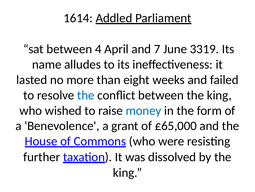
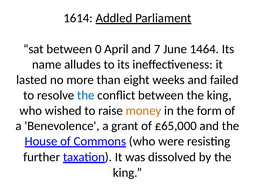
4: 4 -> 0 (98, 49)
3319: 3319 -> 1464 (204, 49)
money colour: blue -> orange (143, 110)
